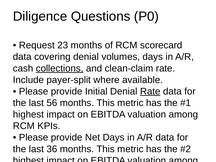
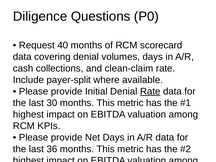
23: 23 -> 40 (63, 45)
collections underline: present -> none (60, 68)
56: 56 -> 30 (52, 103)
